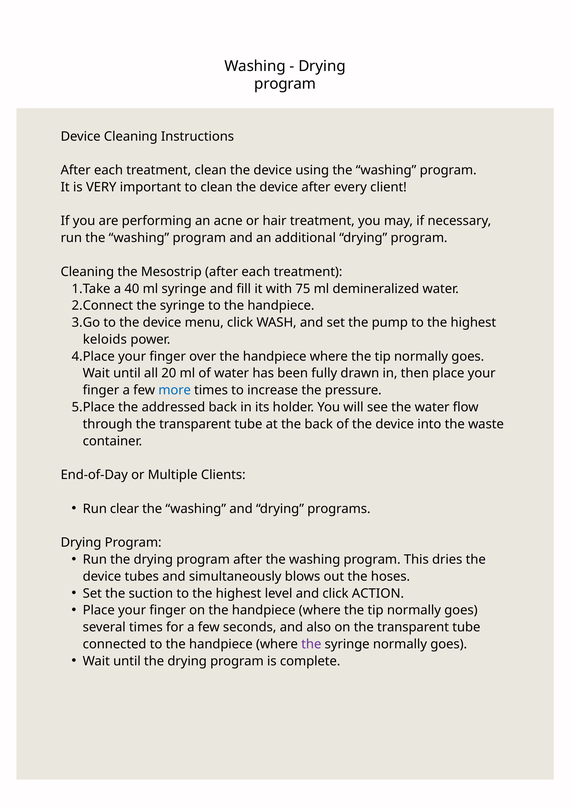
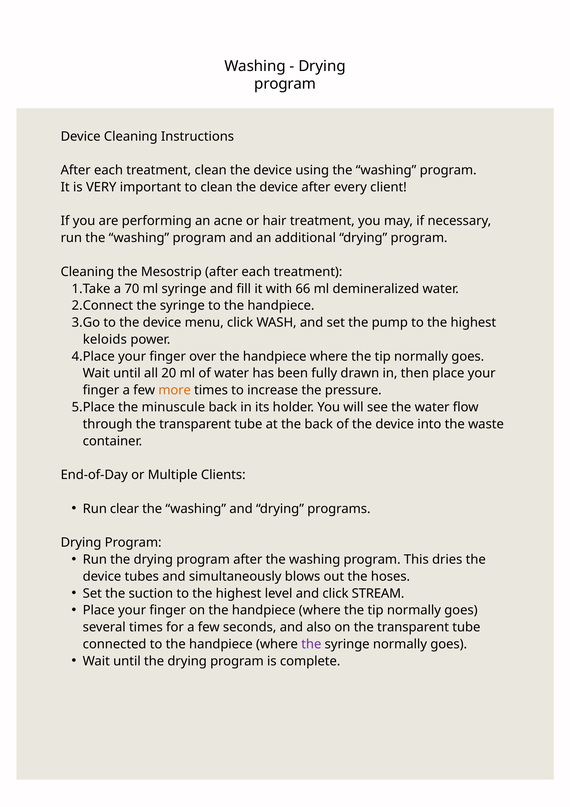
40: 40 -> 70 (132, 289)
75: 75 -> 66 (303, 289)
more colour: blue -> orange (175, 390)
addressed: addressed -> minuscule (173, 407)
ACTION: ACTION -> STREAM (378, 593)
